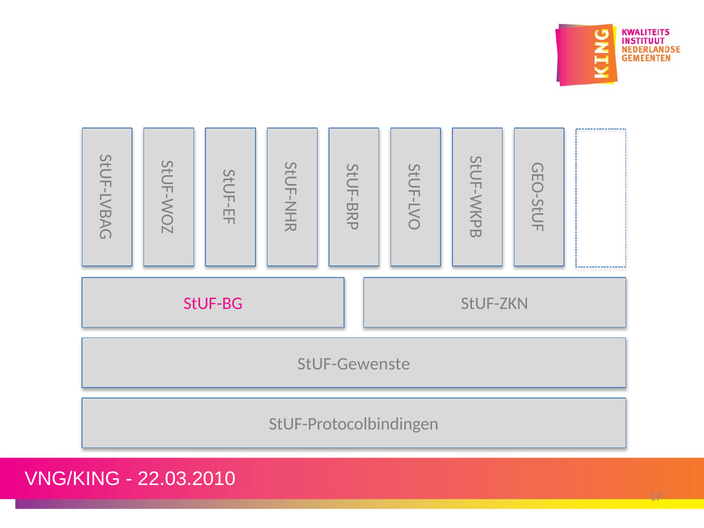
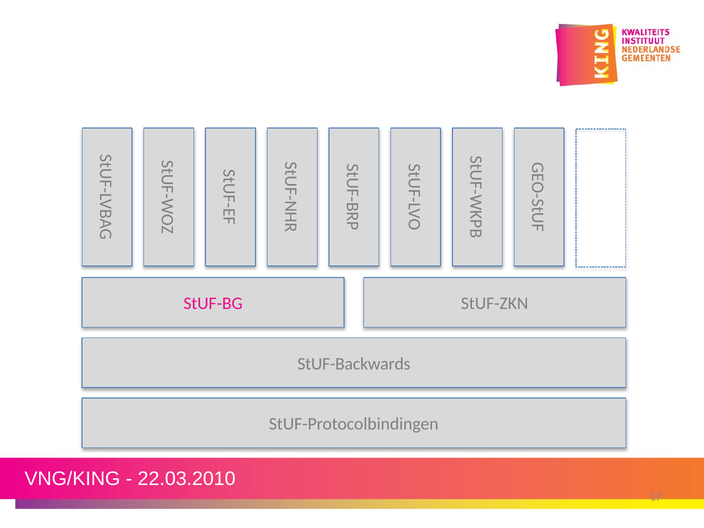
StUF-Gewenste: StUF-Gewenste -> StUF-Backwards (354, 364)
